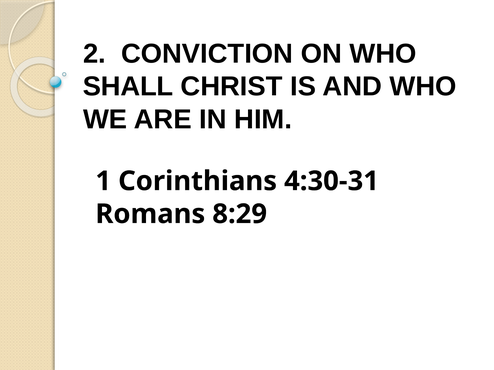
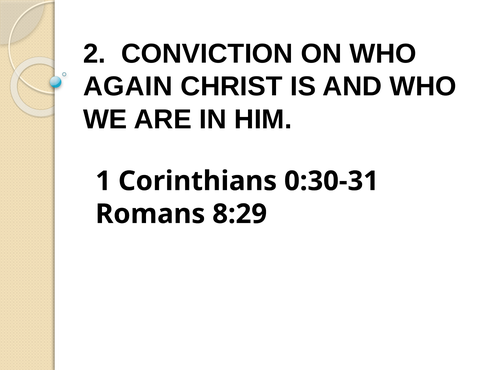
SHALL: SHALL -> AGAIN (128, 87)
4:30-31: 4:30-31 -> 0:30-31 (332, 181)
